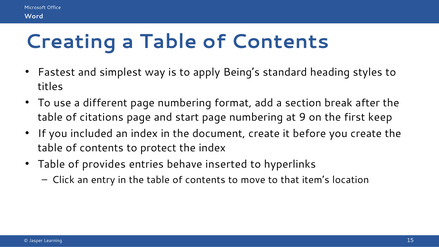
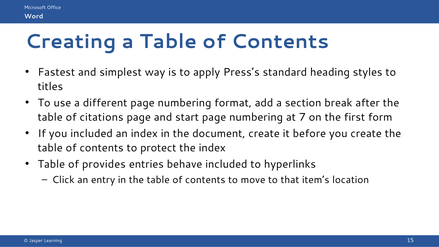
Being’s: Being’s -> Press’s (241, 72)
9: 9 -> 7 (302, 117)
keep: keep -> form (380, 117)
behave inserted: inserted -> included (226, 164)
